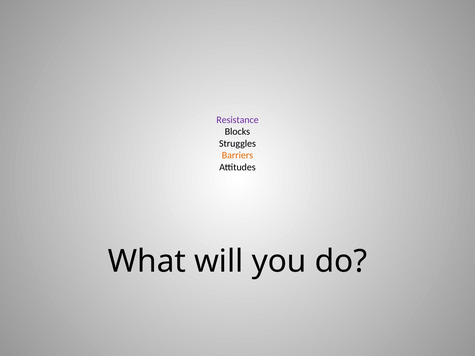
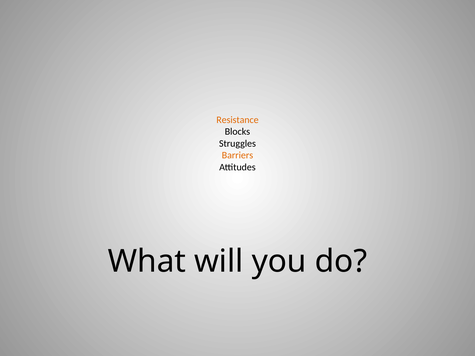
Resistance colour: purple -> orange (238, 120)
